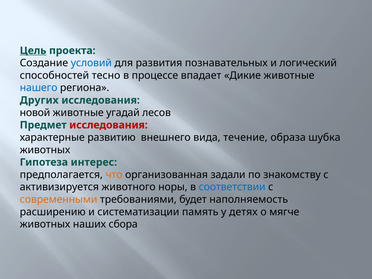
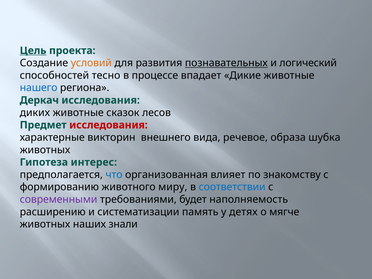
условий colour: blue -> orange (91, 63)
познавательных underline: none -> present (226, 63)
Других: Других -> Деркач (39, 100)
новой: новой -> диких (35, 113)
угадай: угадай -> сказок (123, 113)
развитию: развитию -> викторин (111, 137)
течение: течение -> речевое (245, 137)
что colour: orange -> blue (114, 175)
задали: задали -> влияет (228, 175)
активизируется: активизируется -> формированию (59, 187)
норы: норы -> миру (173, 187)
современными colour: orange -> purple (59, 199)
сбора: сбора -> знали (123, 224)
